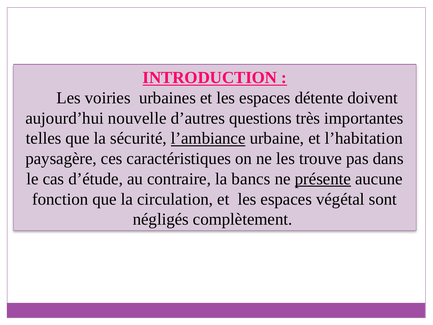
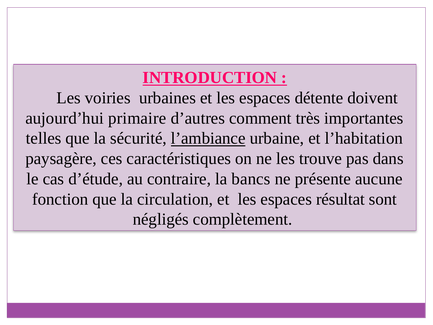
nouvelle: nouvelle -> primaire (137, 118)
questions: questions -> comment (260, 118)
présente underline: present -> none (323, 179)
végétal: végétal -> résultat (340, 199)
